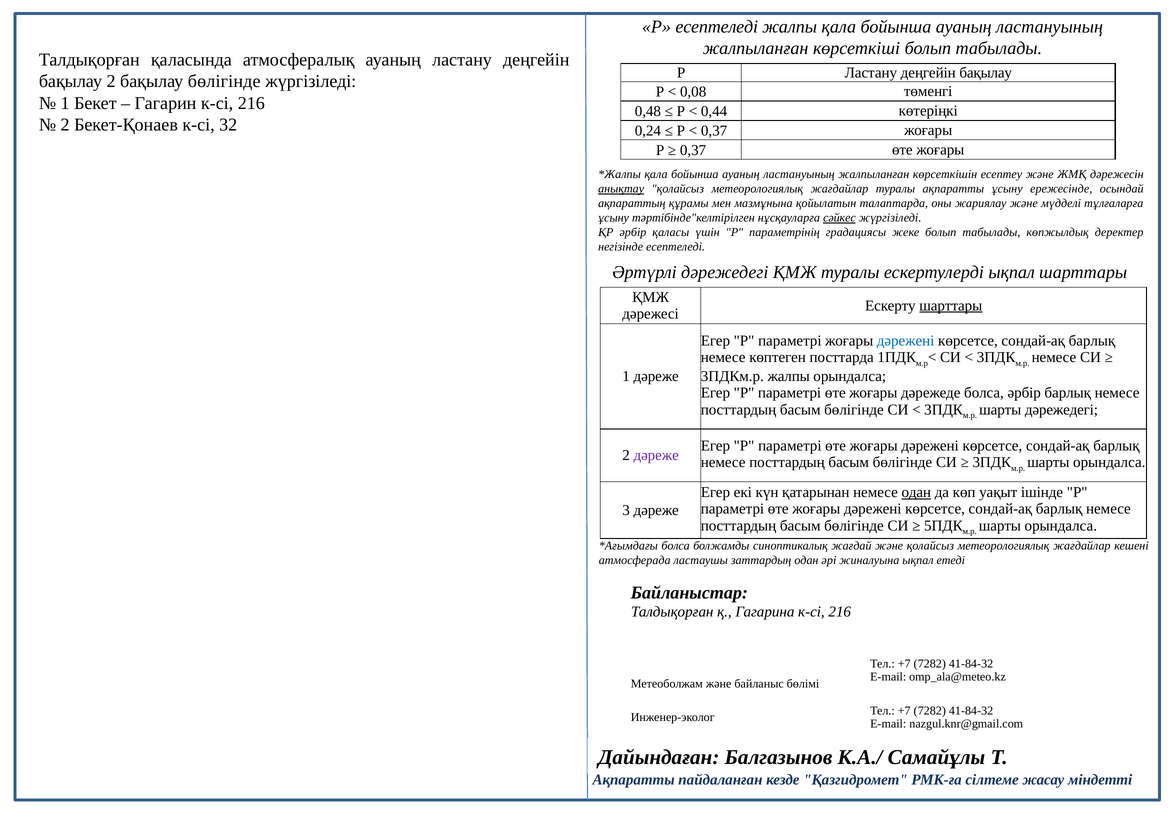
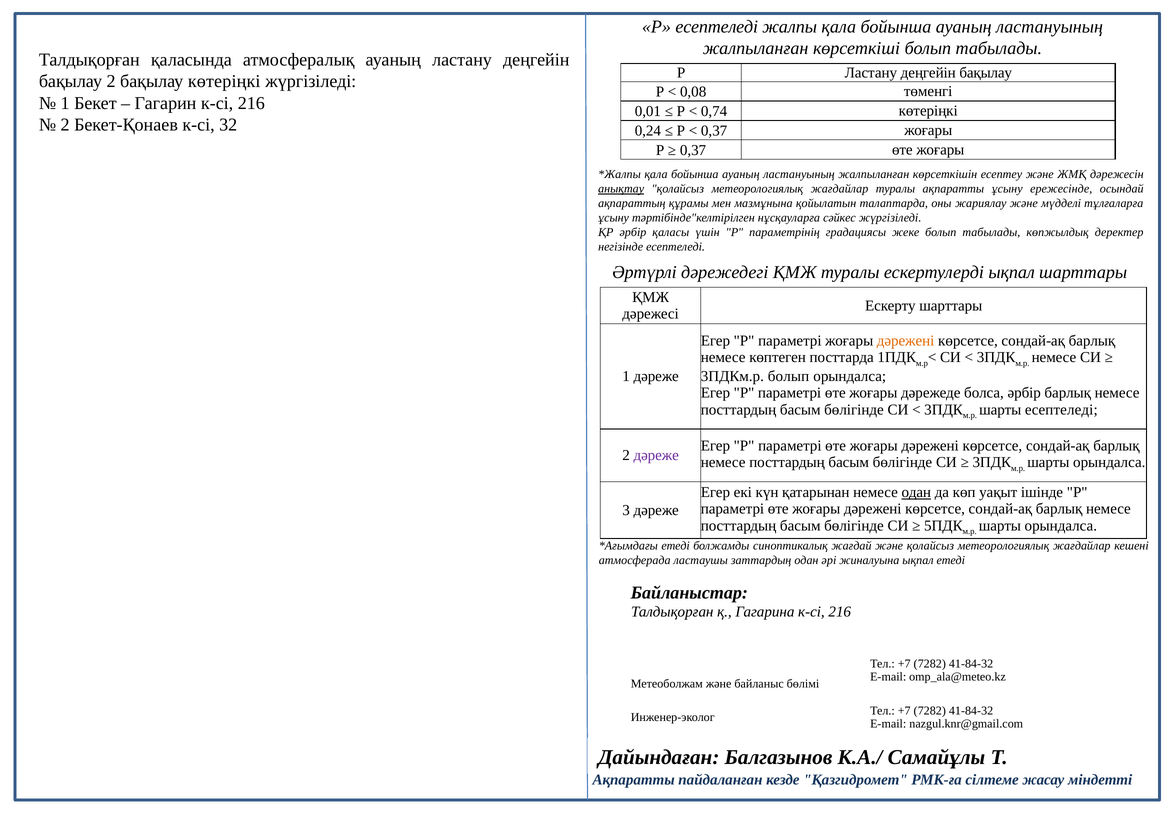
бақылау бөлігінде: бөлігінде -> көтеріңкі (224, 81)
0,48: 0,48 -> 0,01 (648, 111)
0,44: 0,44 -> 0,74 (714, 111)
сәйкес underline: present -> none (839, 218)
шарттары underline: present -> none (951, 305)
дәрежені colour: blue -> orange (906, 340)
3ПДКм.р жалпы: жалпы -> болып (789, 376)
шарты дәрежедегі: дәрежедегі -> есептеледі (1061, 409)
болса: болса -> етеді (676, 545)
